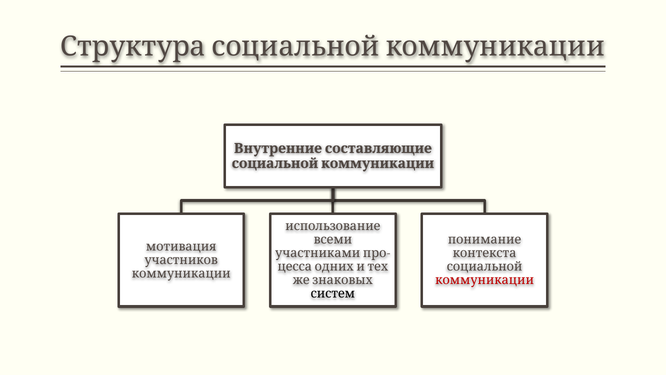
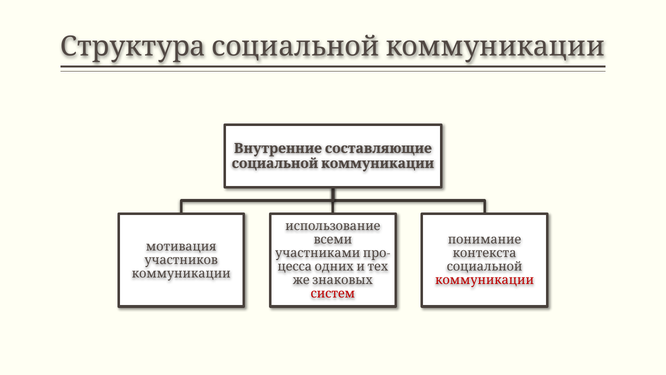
систем colour: black -> red (333, 293)
